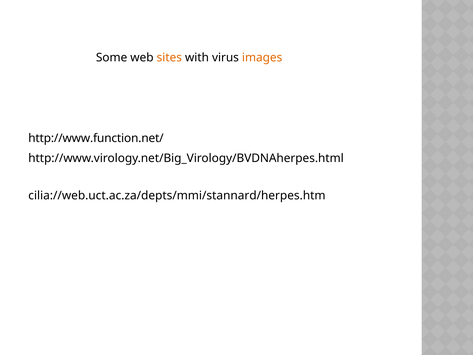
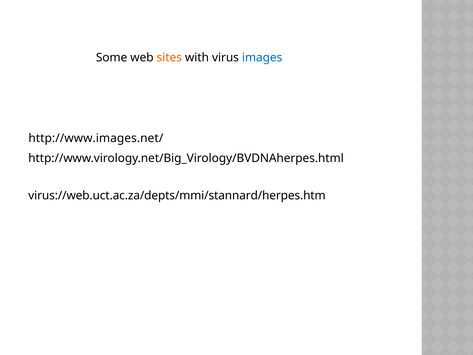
images colour: orange -> blue (262, 58)
http://www.function.net/: http://www.function.net/ -> http://www.images.net/ (96, 138)
cilia://web.uct.ac.za/depts/mmi/stannard/herpes.htm: cilia://web.uct.ac.za/depts/mmi/stannard/herpes.htm -> virus://web.uct.ac.za/depts/mmi/stannard/herpes.htm (177, 195)
